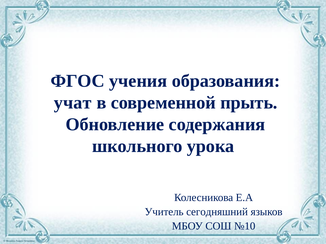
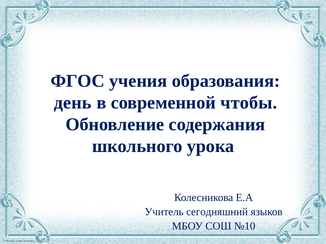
учат: учат -> день (73, 103)
прыть: прыть -> чтобы (249, 103)
